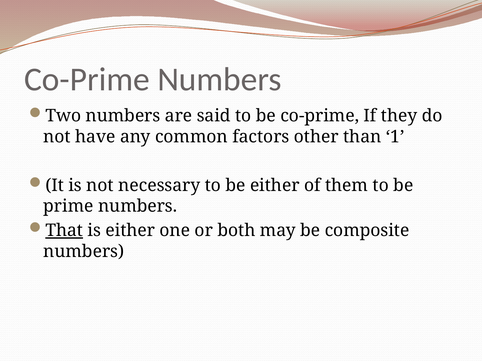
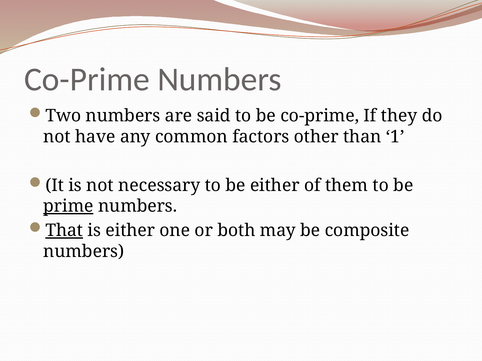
prime underline: none -> present (68, 206)
